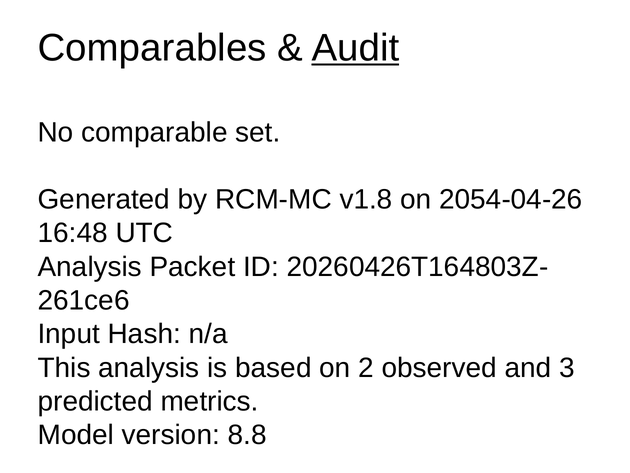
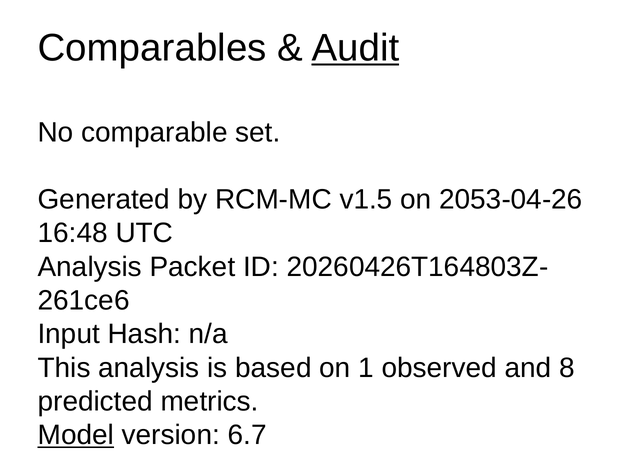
v1.8: v1.8 -> v1.5 (366, 199)
2054-04-26: 2054-04-26 -> 2053-04-26 (511, 199)
2: 2 -> 1 (366, 367)
3: 3 -> 8 (567, 367)
Model underline: none -> present (76, 435)
8.8: 8.8 -> 6.7 (247, 435)
